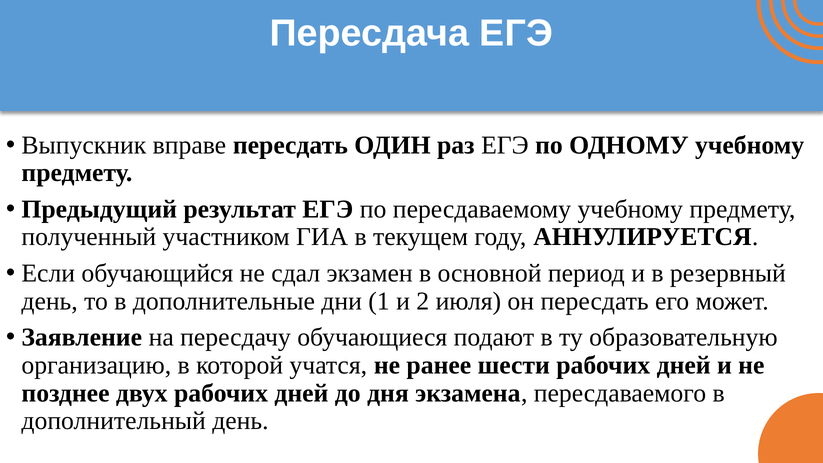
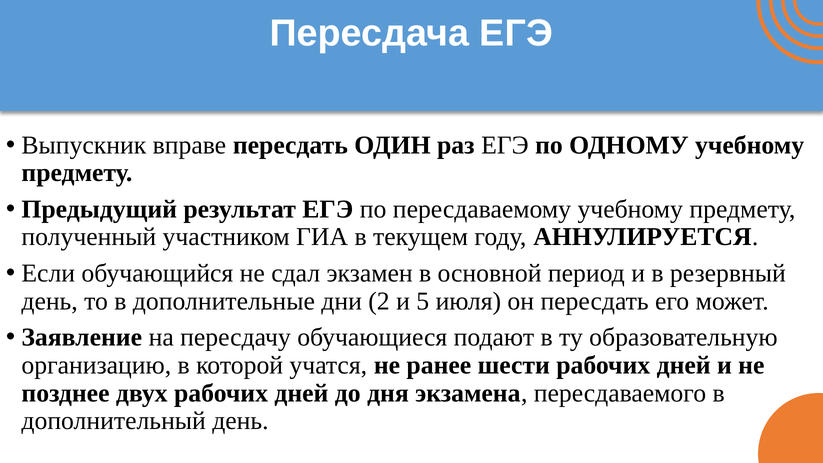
1: 1 -> 2 (379, 301)
2: 2 -> 5 (423, 301)
